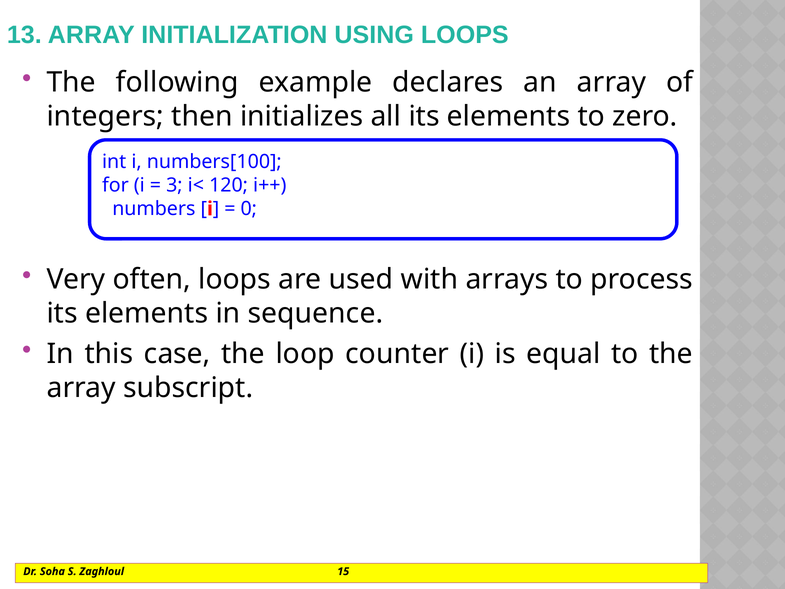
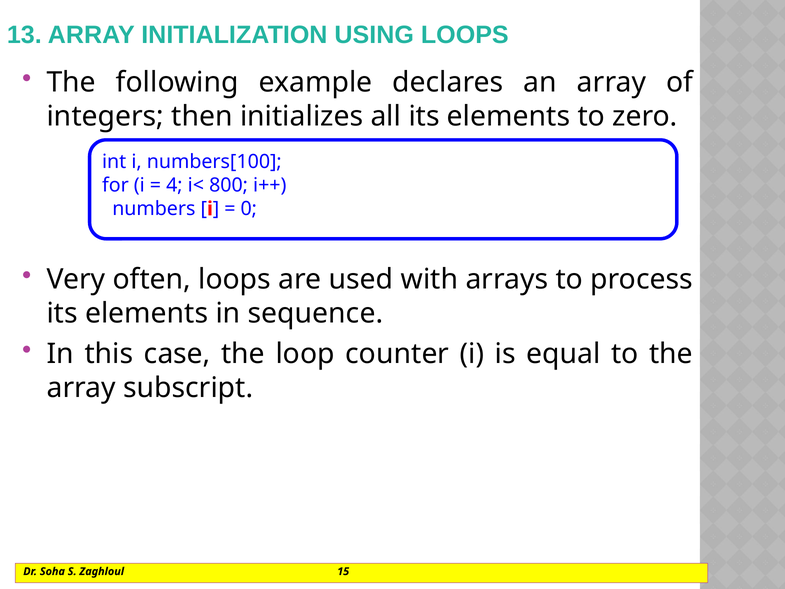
3: 3 -> 4 (174, 185)
120: 120 -> 800 (229, 185)
